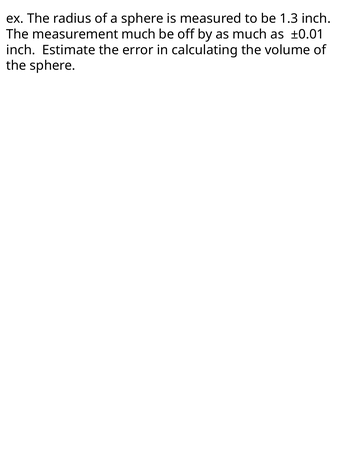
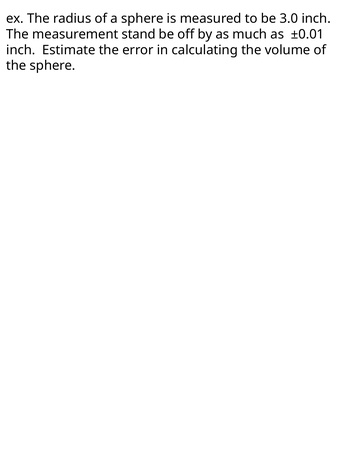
1.3: 1.3 -> 3.0 (289, 18)
measurement much: much -> stand (139, 34)
